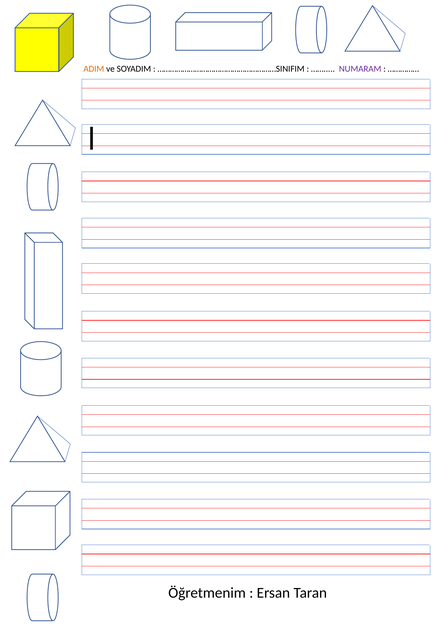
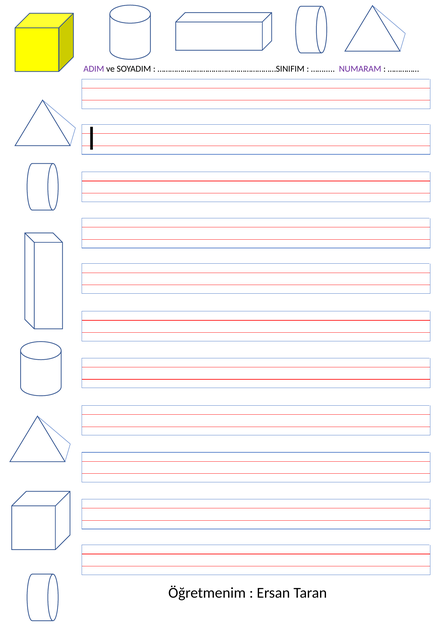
ADIM colour: orange -> purple (94, 69)
